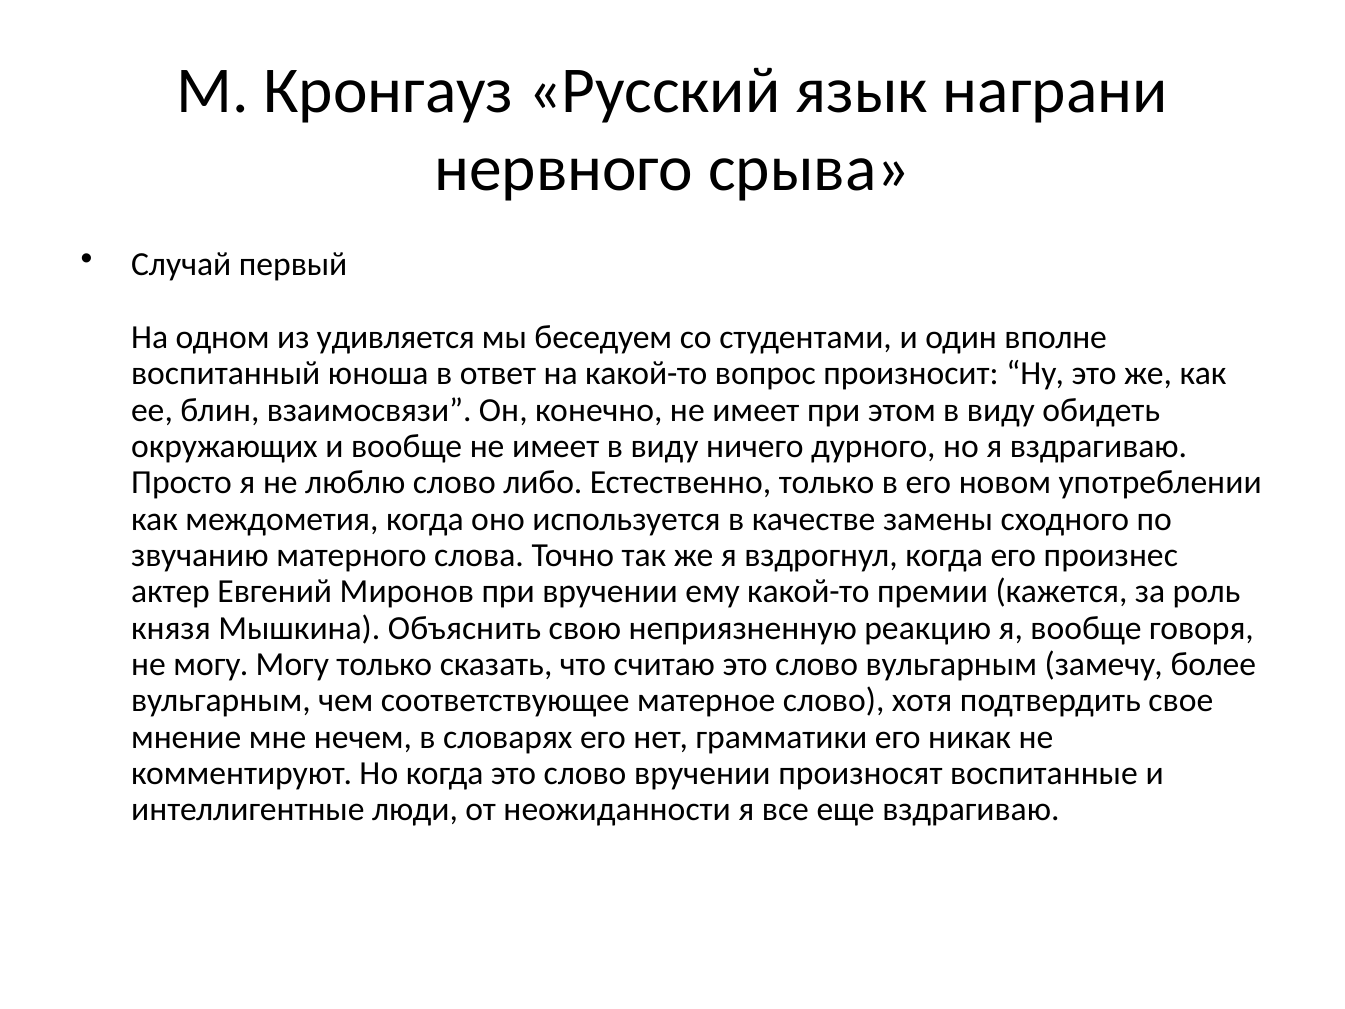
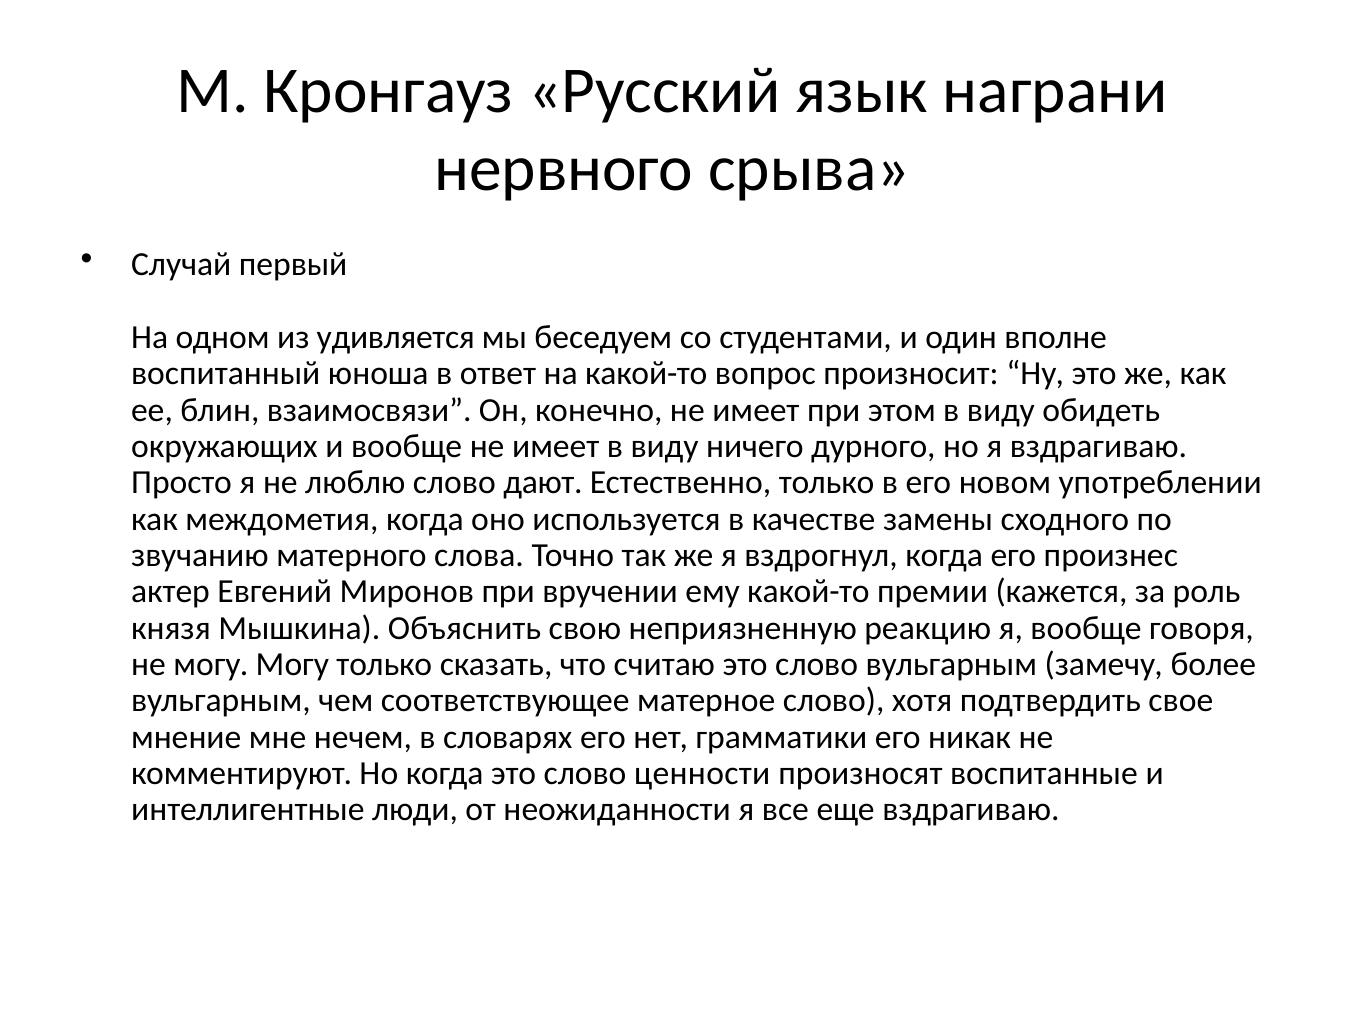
либо: либо -> дают (543, 483)
слово вручении: вручении -> ценности (702, 773)
